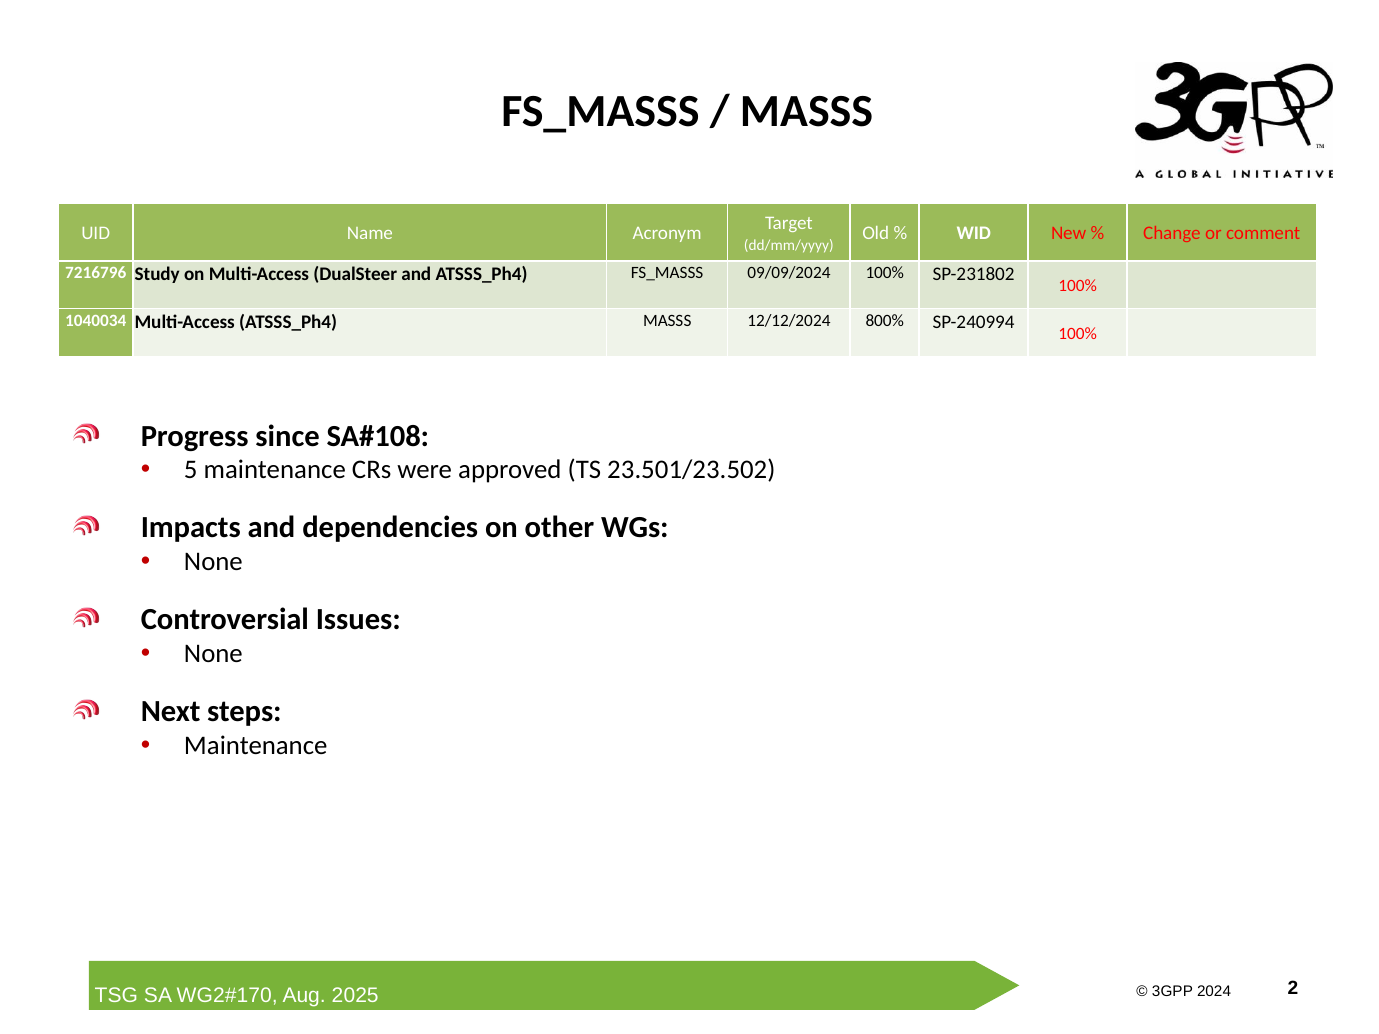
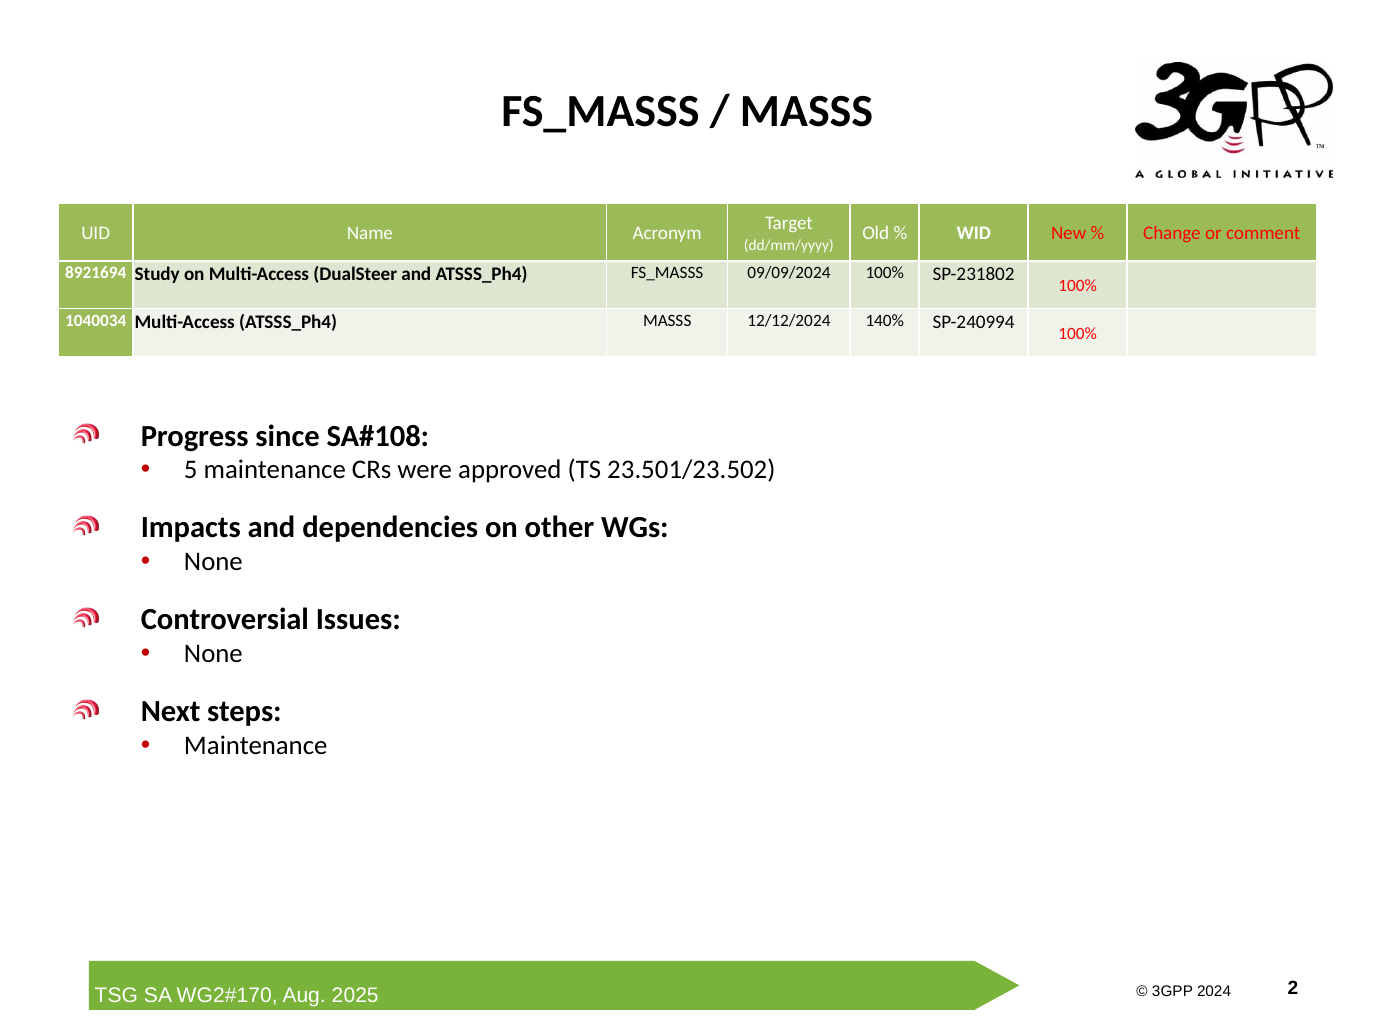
7216796: 7216796 -> 8921694 (96, 273)
800%: 800% -> 140% (885, 321)
